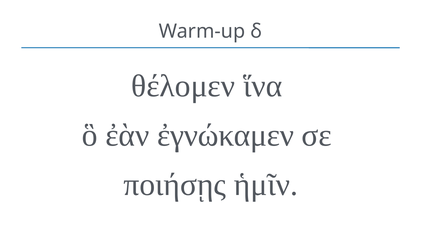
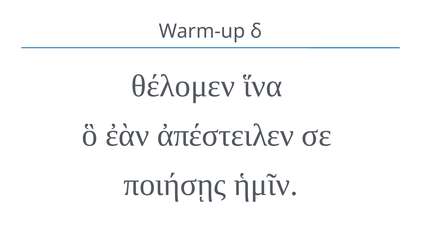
ἐγνώκαμεν: ἐγνώκαμεν -> ἀπέστειλεν (226, 135)
